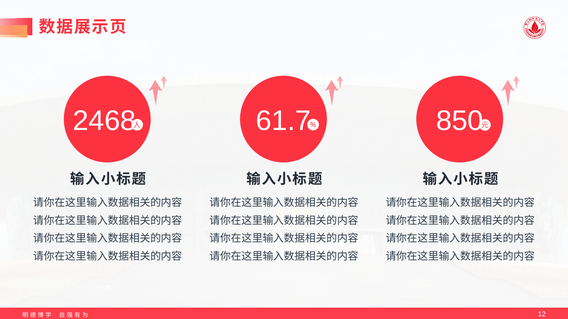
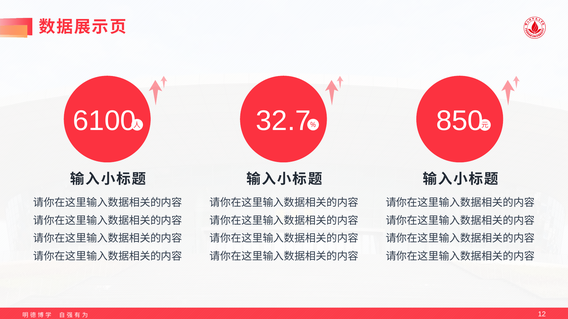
2468: 2468 -> 6100 (104, 121)
61.7: 61.7 -> 32.7 (283, 121)
